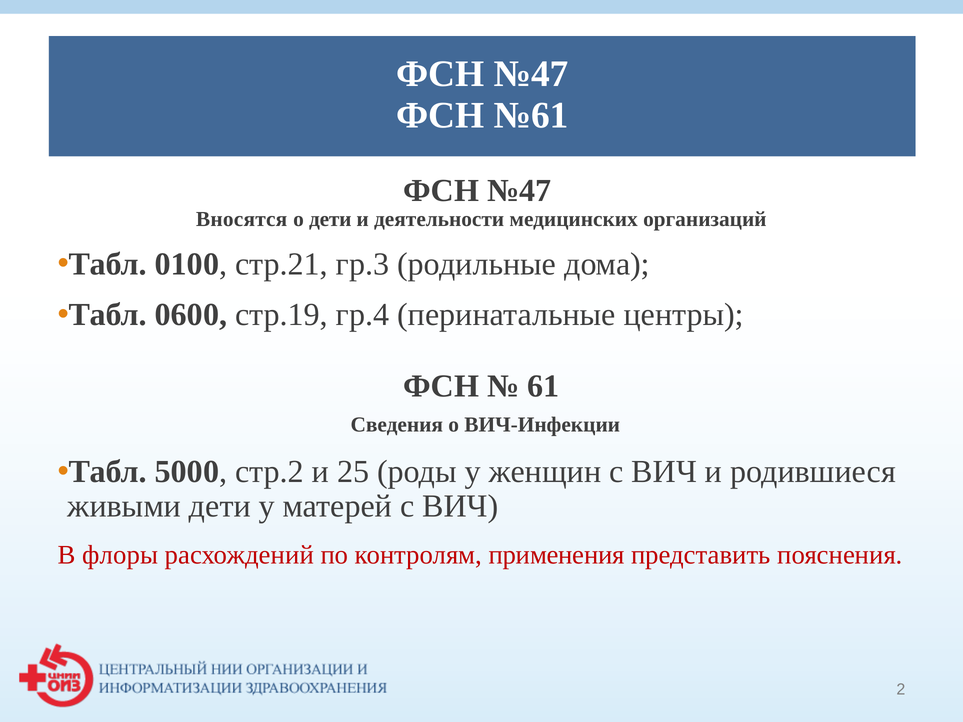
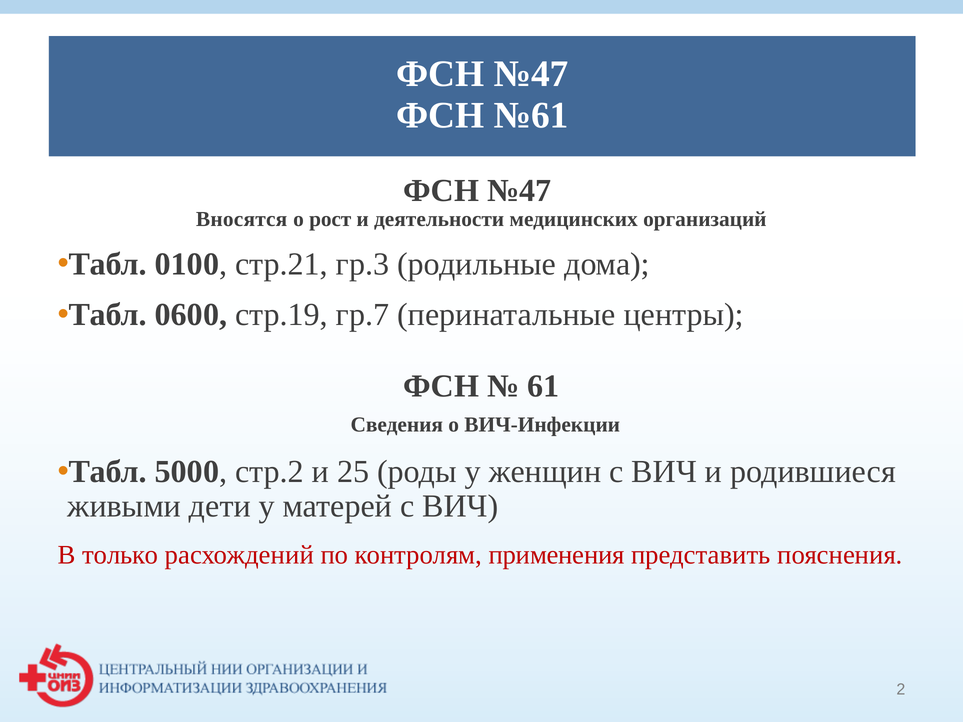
о дети: дети -> рост (330, 219)
гр.4: гр.4 -> гр.7 (363, 315)
флоры: флоры -> только (120, 555)
